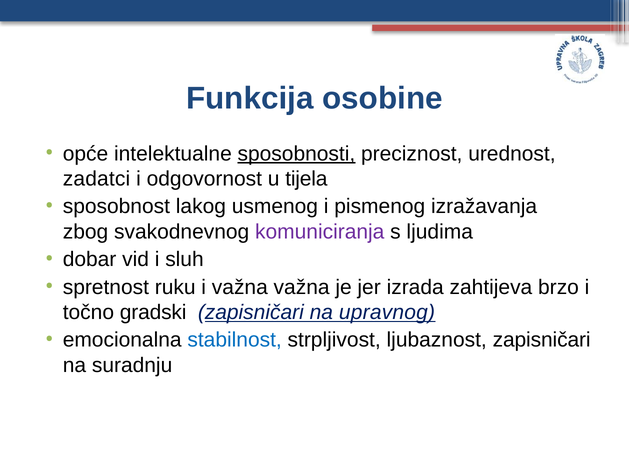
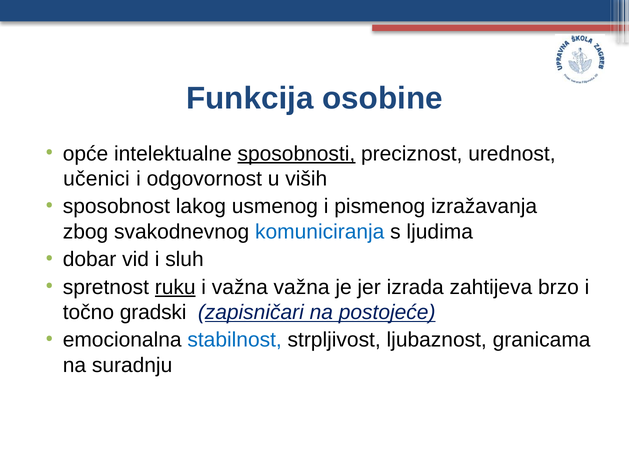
zadatci: zadatci -> učenici (96, 179)
tijela: tijela -> viših (306, 179)
komuniciranja colour: purple -> blue (320, 232)
ruku underline: none -> present (175, 288)
upravnog: upravnog -> postojeće (387, 313)
ljubaznost zapisničari: zapisničari -> granicama (542, 341)
